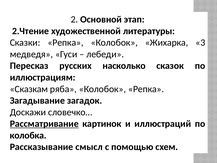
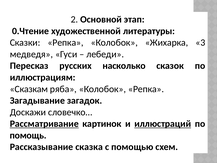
2.Чтение: 2.Чтение -> 0.Чтение (31, 31)
иллюстраций underline: none -> present (163, 124)
колобка: колобка -> помощь (28, 135)
смысл: смысл -> сказка (89, 147)
